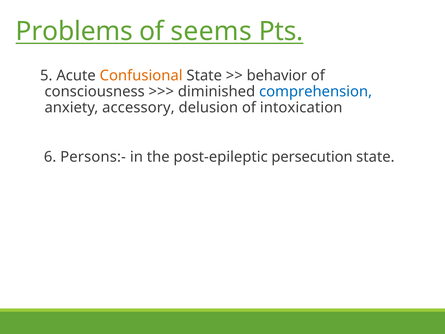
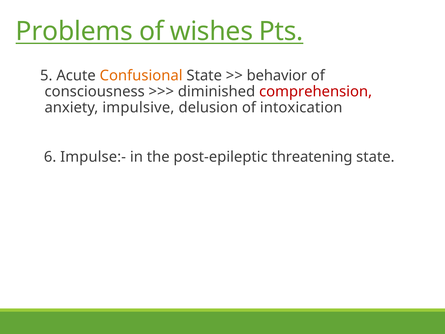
seems: seems -> wishes (211, 31)
comprehension colour: blue -> red (316, 91)
accessory: accessory -> impulsive (138, 107)
Persons:-: Persons:- -> Impulse:- (93, 157)
persecution: persecution -> threatening (312, 157)
